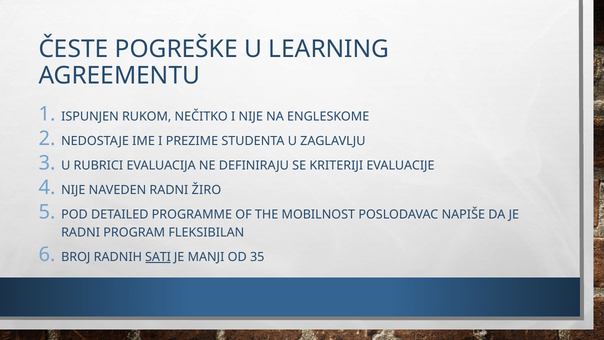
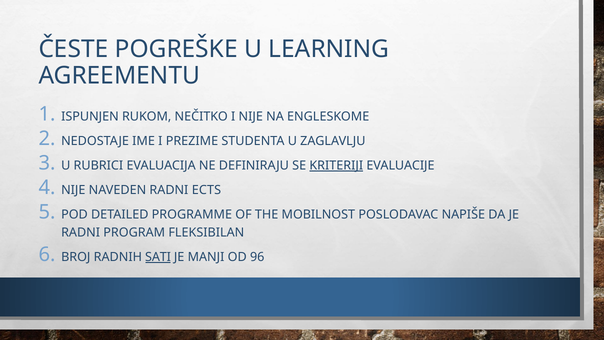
KRITERIJI underline: none -> present (336, 165)
ŽIRO: ŽIRO -> ECTS (206, 190)
35: 35 -> 96 (257, 257)
